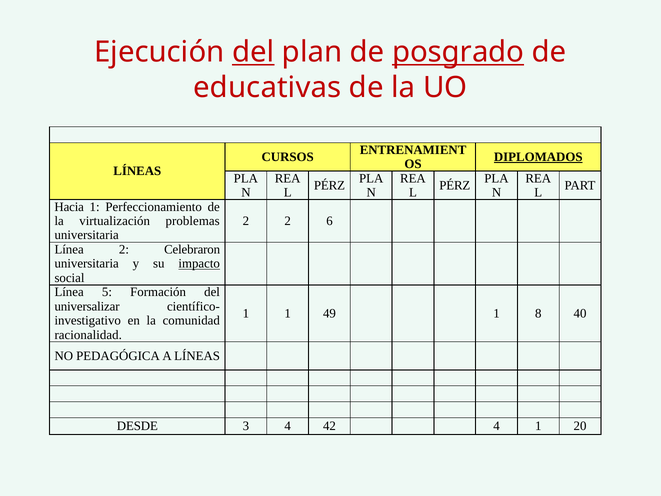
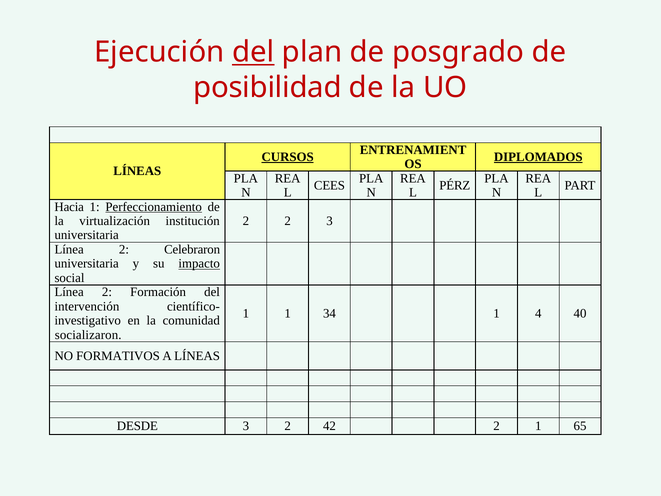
posgrado underline: present -> none (458, 52)
educativas: educativas -> posibilidad (267, 87)
CURSOS underline: none -> present (288, 157)
PÉRZ: PÉRZ -> CEES (329, 185)
Perfeccionamiento underline: none -> present (154, 207)
problemas: problemas -> institución (193, 221)
2 6: 6 -> 3 (329, 221)
5: 5 -> 2 (107, 292)
universalizar: universalizar -> intervención (87, 306)
49: 49 -> 34 (329, 313)
8: 8 -> 4 (538, 313)
racionalidad: racionalidad -> socializaron (88, 335)
PEDAGÓGICA: PEDAGÓGICA -> FORMATIVOS (118, 356)
3 4: 4 -> 2 (288, 426)
42 4: 4 -> 2 (497, 426)
20: 20 -> 65 (580, 426)
